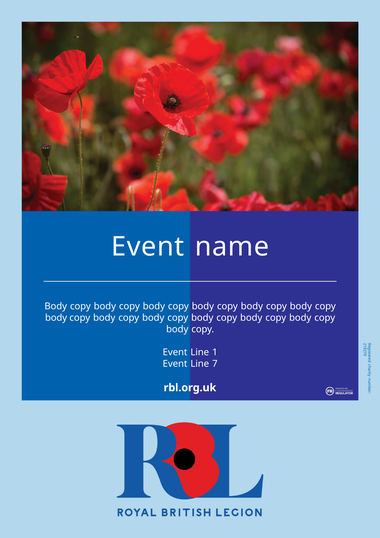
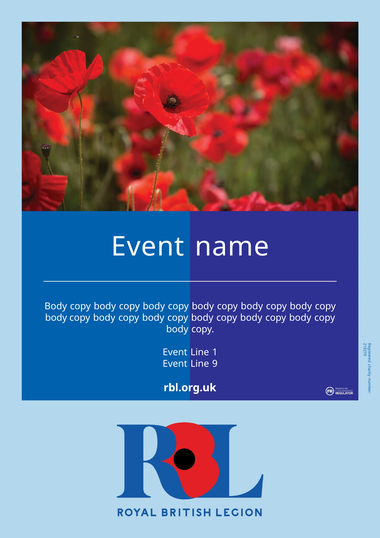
Line 7: 7 -> 9 (215, 363)
